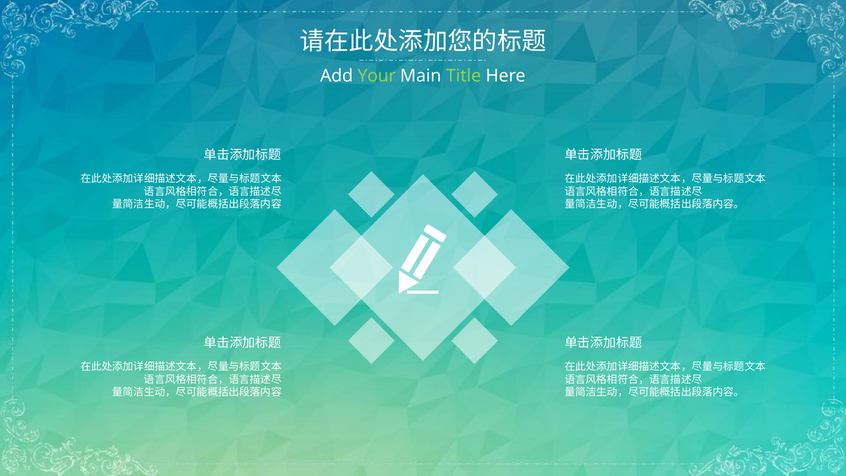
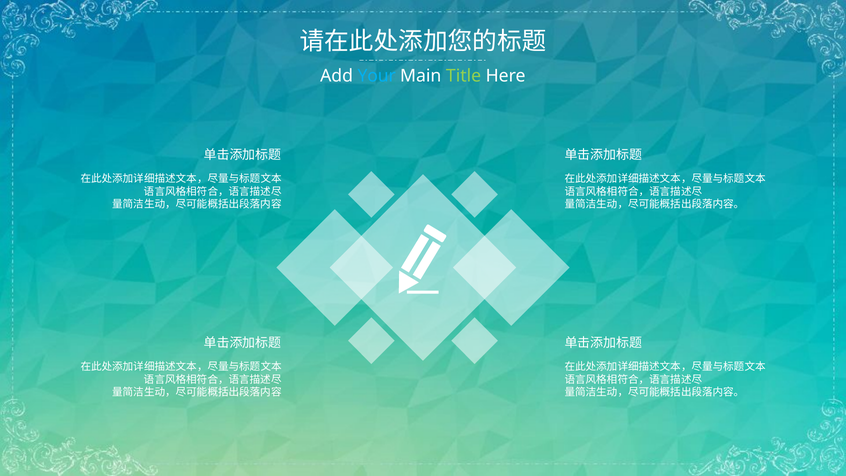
Your colour: light green -> light blue (377, 76)
